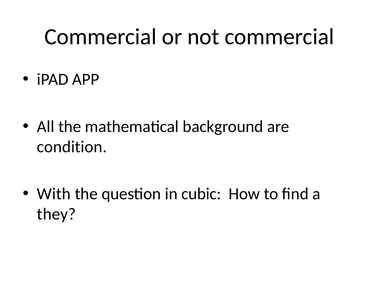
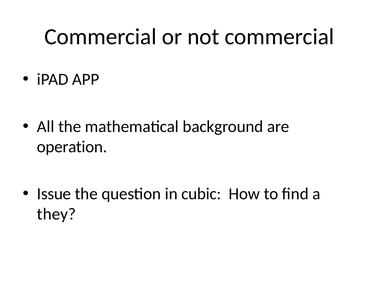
condition: condition -> operation (72, 147)
With: With -> Issue (54, 194)
